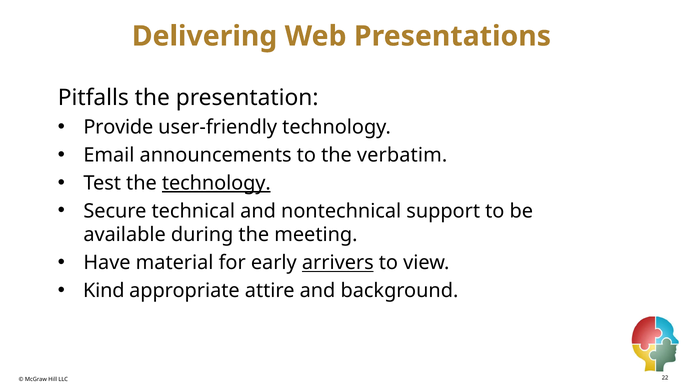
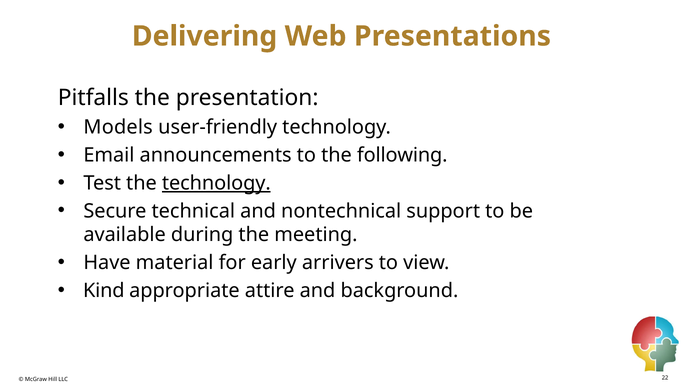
Provide: Provide -> Models (118, 127)
verbatim: verbatim -> following (402, 155)
arrivers underline: present -> none (338, 263)
